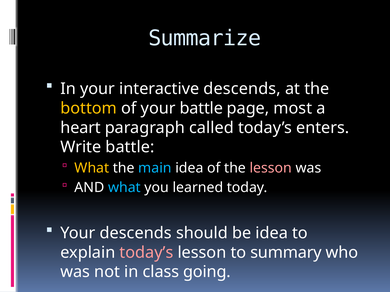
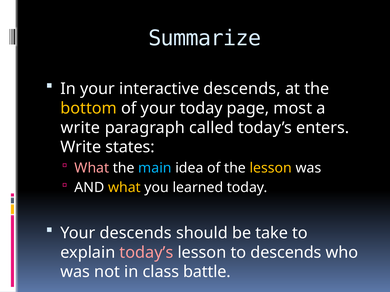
your battle: battle -> today (201, 108)
heart: heart -> write (80, 128)
Write battle: battle -> states (130, 147)
What colour: yellow -> pink (92, 168)
lesson colour: pink -> yellow (271, 168)
what colour: light blue -> yellow (124, 188)
be idea: idea -> take (272, 233)
to summary: summary -> descends (286, 253)
going: going -> battle (207, 272)
